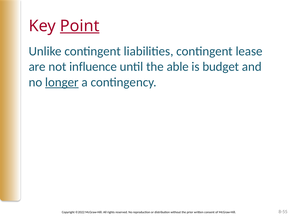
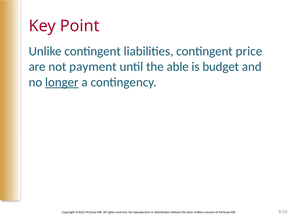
Point underline: present -> none (80, 26)
lease: lease -> price (249, 51)
influence: influence -> payment (93, 67)
